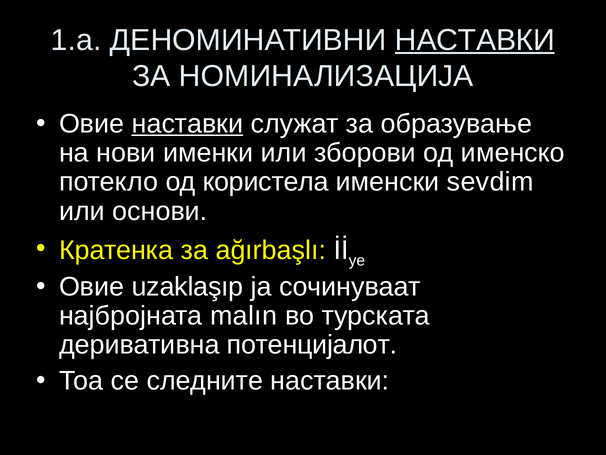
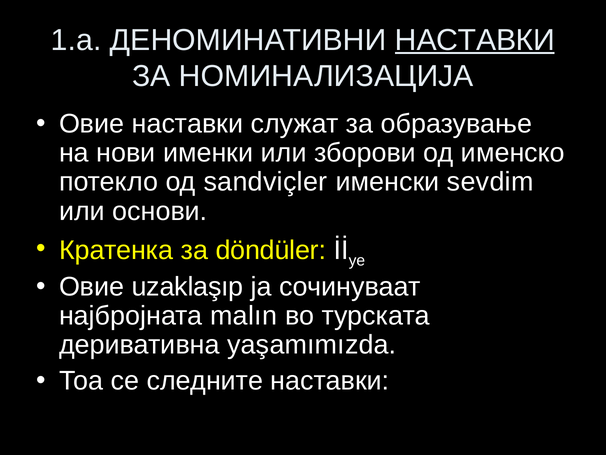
наставки underline: present -> none (187, 124)
користела: користела -> sandviçler (265, 182)
ağırbaşlı: ağırbaşlı -> döndüler (271, 250)
потенцијалот: потенцијалот -> yaşamımızda (312, 345)
